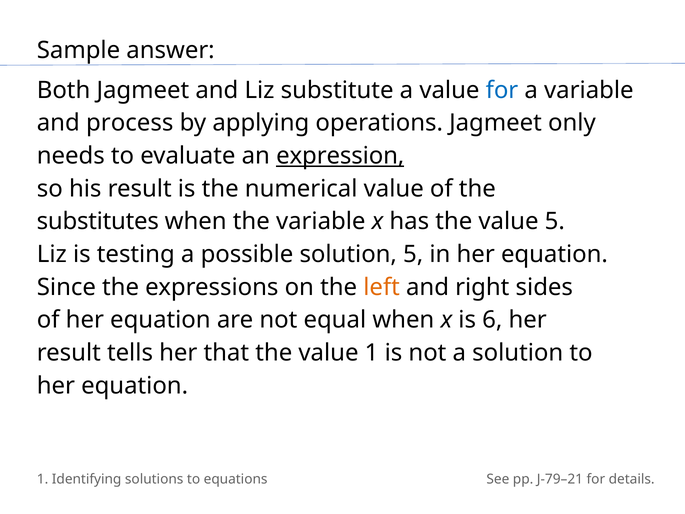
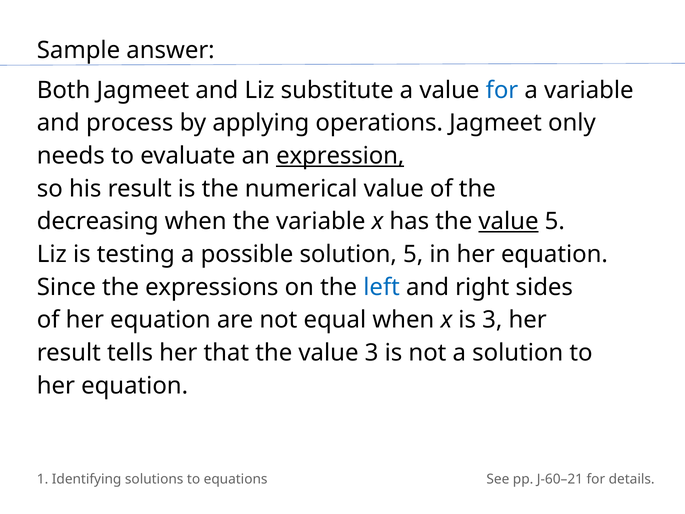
substitutes: substitutes -> decreasing (98, 221)
value underline: none -> present (509, 221)
left colour: orange -> blue (382, 287)
is 6: 6 -> 3 (492, 320)
value 1: 1 -> 3 (372, 353)
J-79–21: J-79–21 -> J-60–21 (560, 479)
